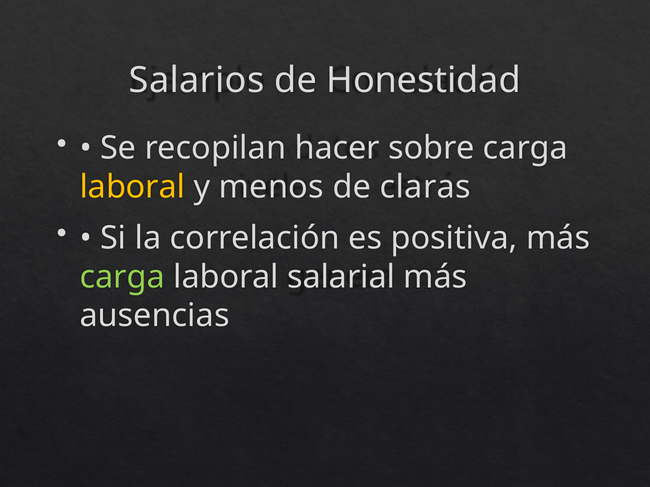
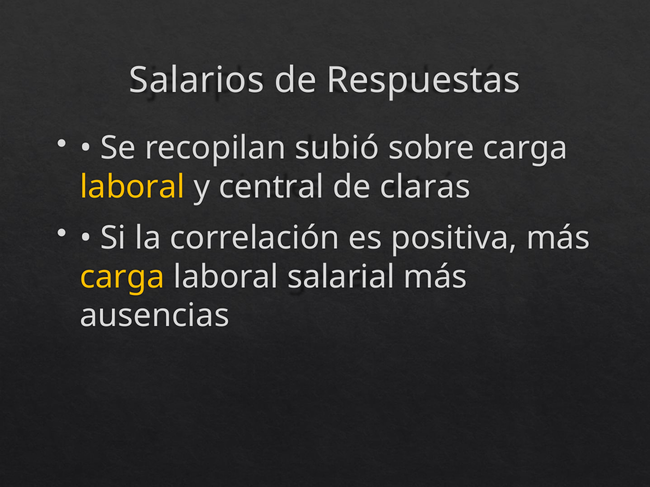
Honestidad: Honestidad -> Respuestas (423, 80)
hacer: hacer -> subió (337, 148)
menos: menos -> central (271, 187)
carga colour: light green -> yellow (122, 277)
